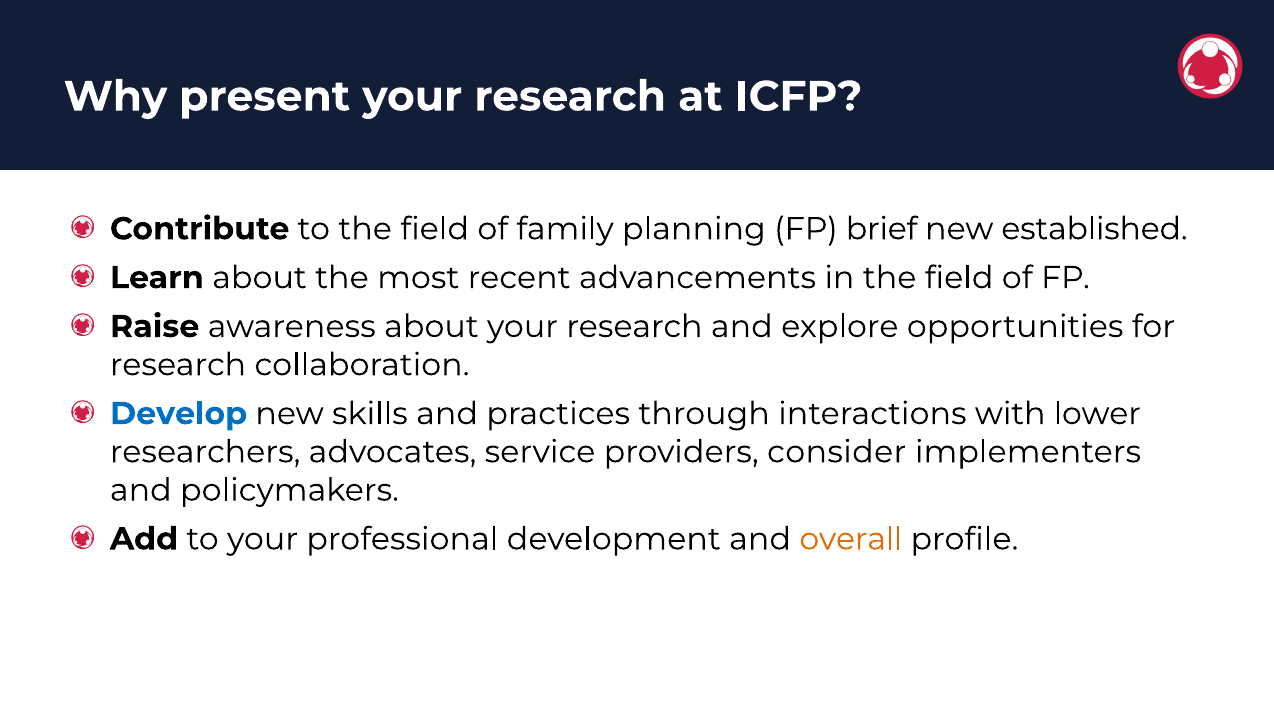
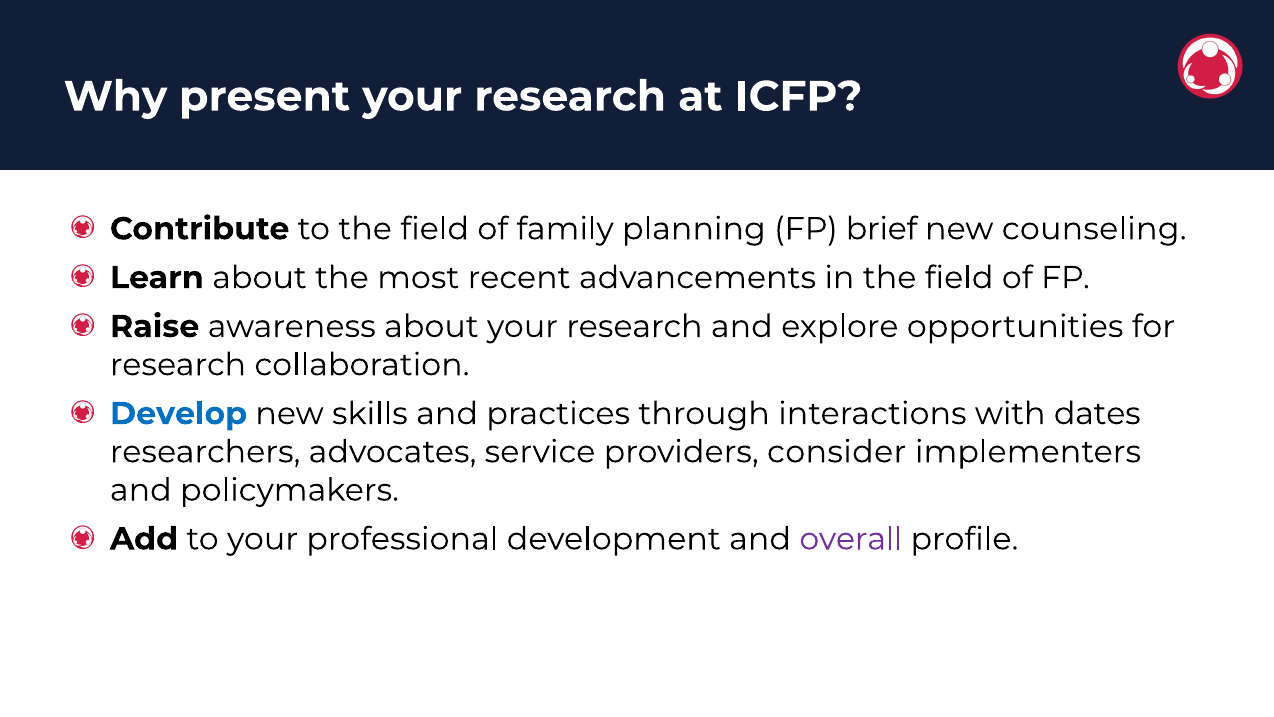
established: established -> counseling (1094, 229)
lower: lower -> dates (1097, 413)
overall colour: orange -> purple (851, 539)
